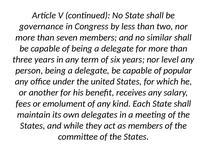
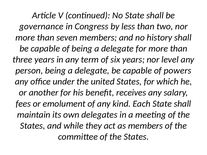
similar: similar -> history (159, 38)
popular: popular -> powers (178, 71)
